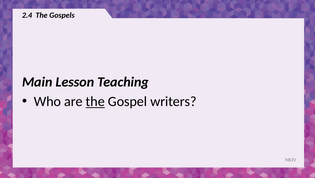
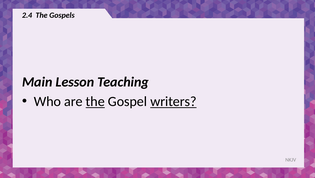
writers underline: none -> present (173, 101)
